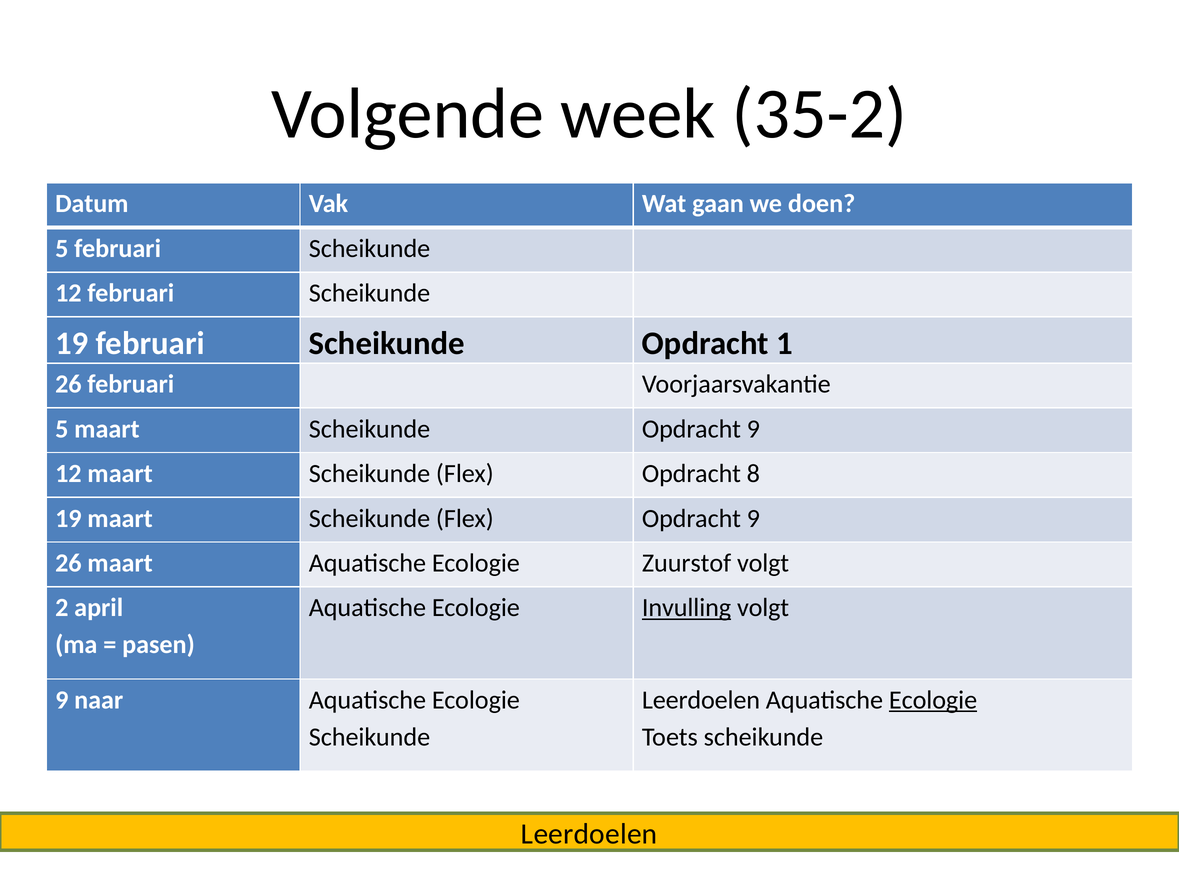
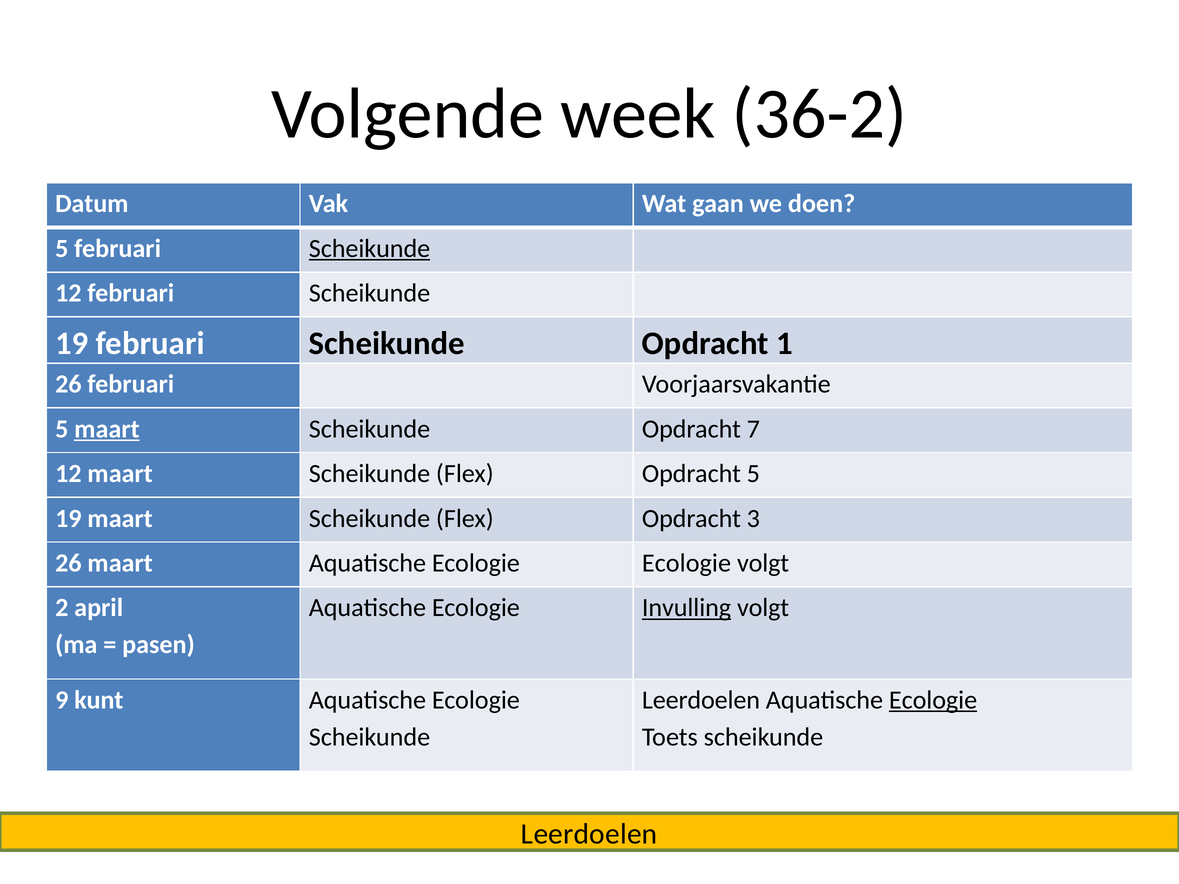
35-2: 35-2 -> 36-2 (819, 114)
Scheikunde underline: none -> present (370, 249)
maart underline: none -> present (107, 429)
Scheikunde Opdracht 9: 9 -> 7 (753, 429)
Opdracht 8: 8 -> 5 (753, 474)
Flex Opdracht 9: 9 -> 3 (753, 519)
Ecologie Zuurstof: Zuurstof -> Ecologie (686, 563)
naar: naar -> kunt (99, 700)
